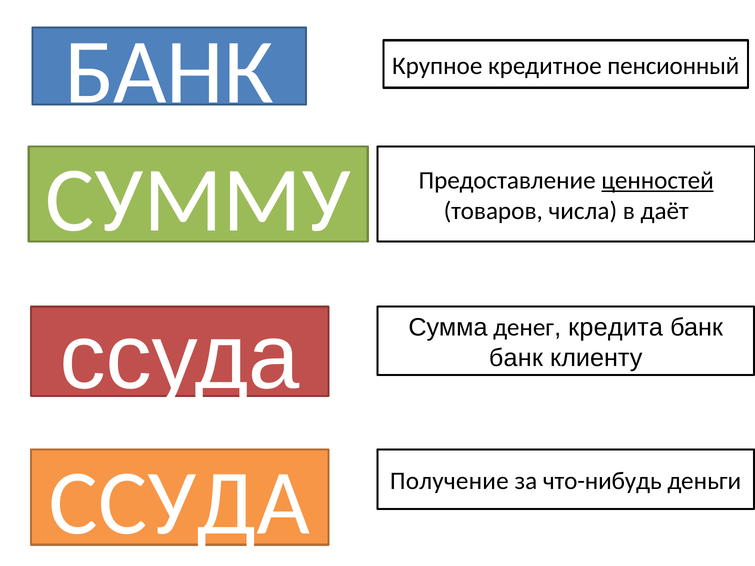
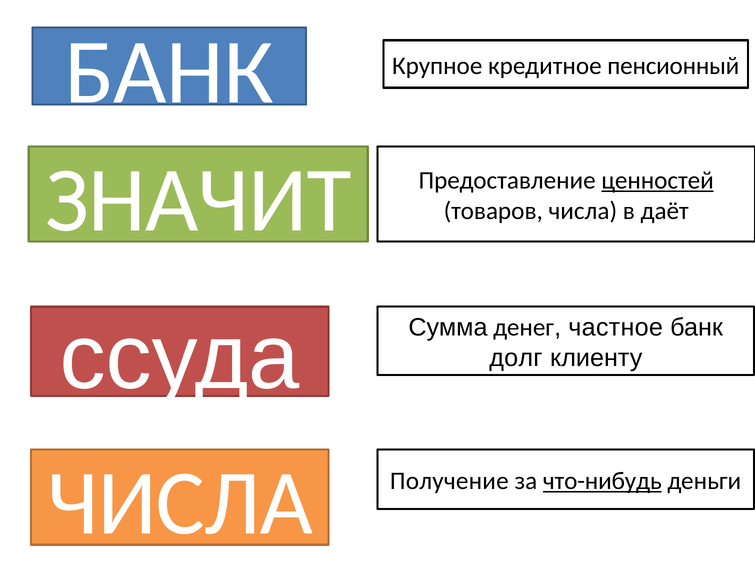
СУММУ: СУММУ -> ЗНАЧИТ (199, 200)
кредита: кредита -> частное (616, 328)
банк: банк -> долг (516, 358)
ССУДА: ССУДА -> ЧИСЛА (180, 504)
что-нибудь underline: none -> present (602, 481)
